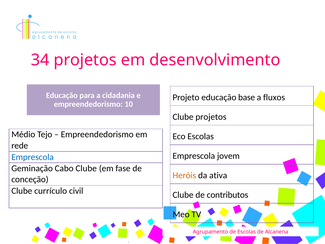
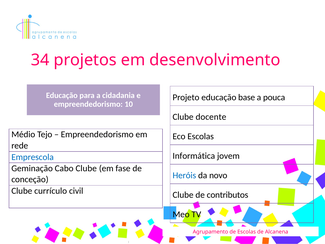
fluxos: fluxos -> pouca (274, 97)
Clube projetos: projetos -> docente (211, 117)
Emprescola: Emprescola -> Informática (194, 156)
Heróis colour: orange -> blue (184, 175)
ativa: ativa -> novo (218, 175)
